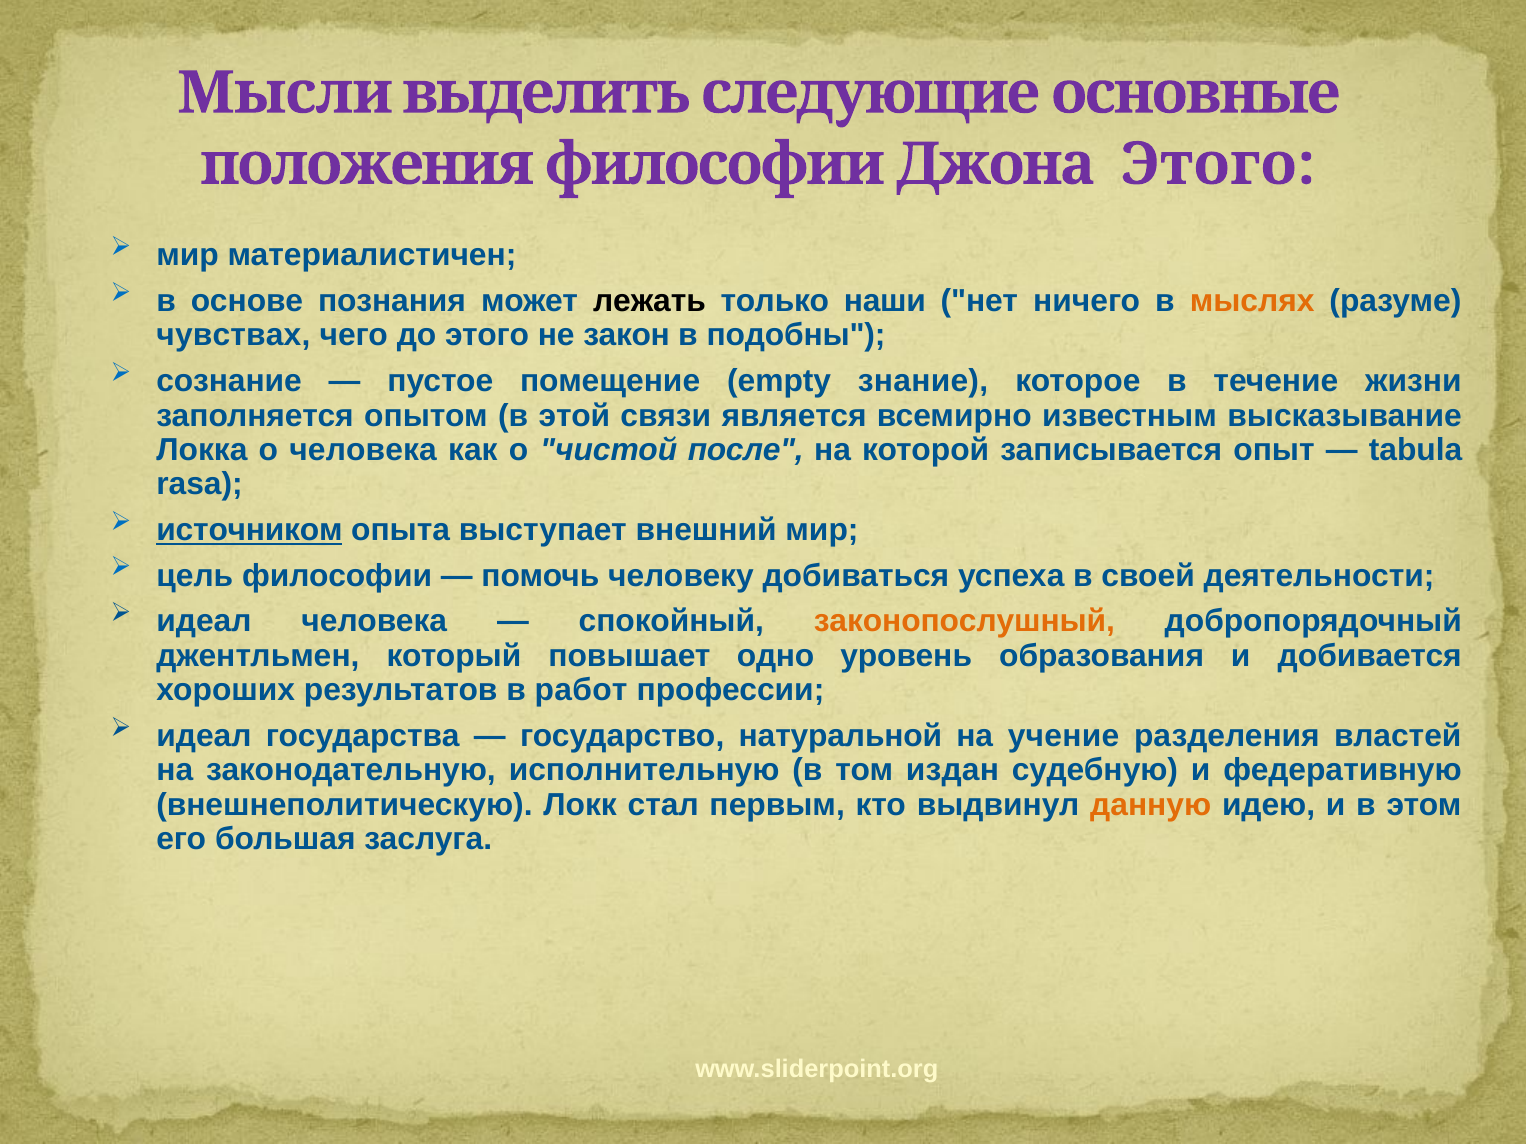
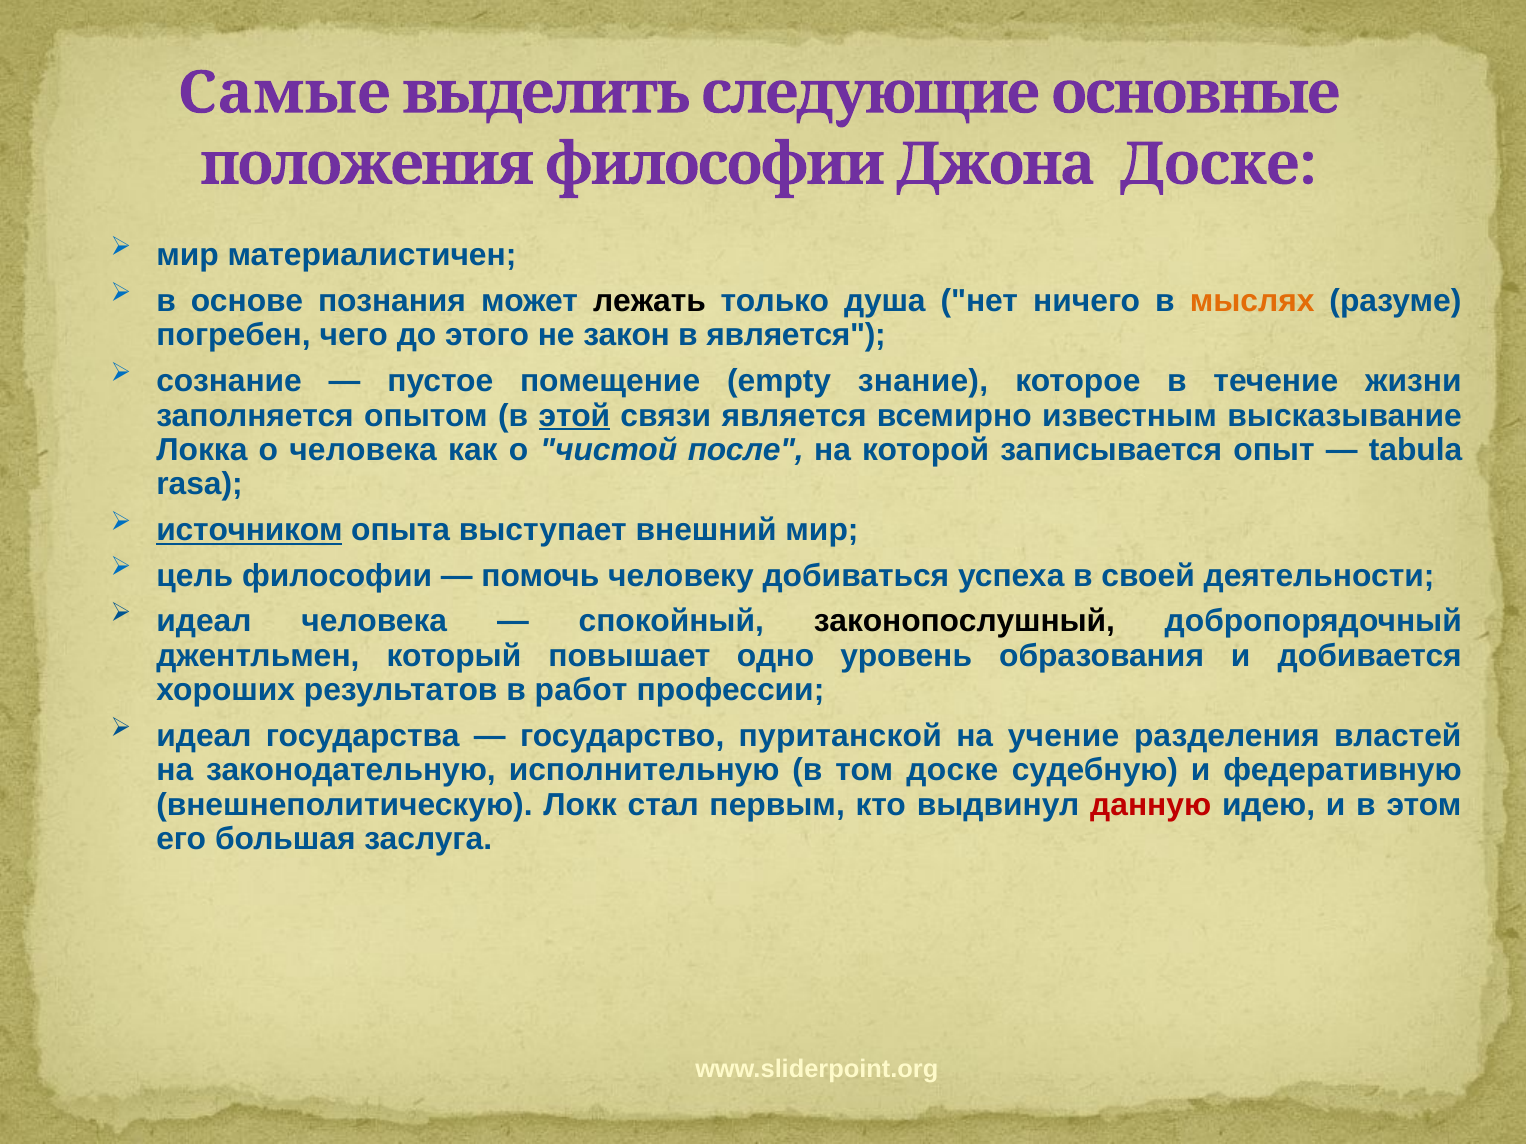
Мысли: Мысли -> Самые (284, 93)
Джона Этого: Этого -> Доске (1218, 164)
наши: наши -> душа (885, 301)
чувствах: чувствах -> погребен (233, 336)
в подобны: подобны -> является (796, 336)
этой underline: none -> present (574, 416)
законопослушный colour: orange -> black (964, 622)
натуральной: натуральной -> пуританской (840, 736)
том издан: издан -> доске (952, 771)
данную colour: orange -> red (1151, 805)
